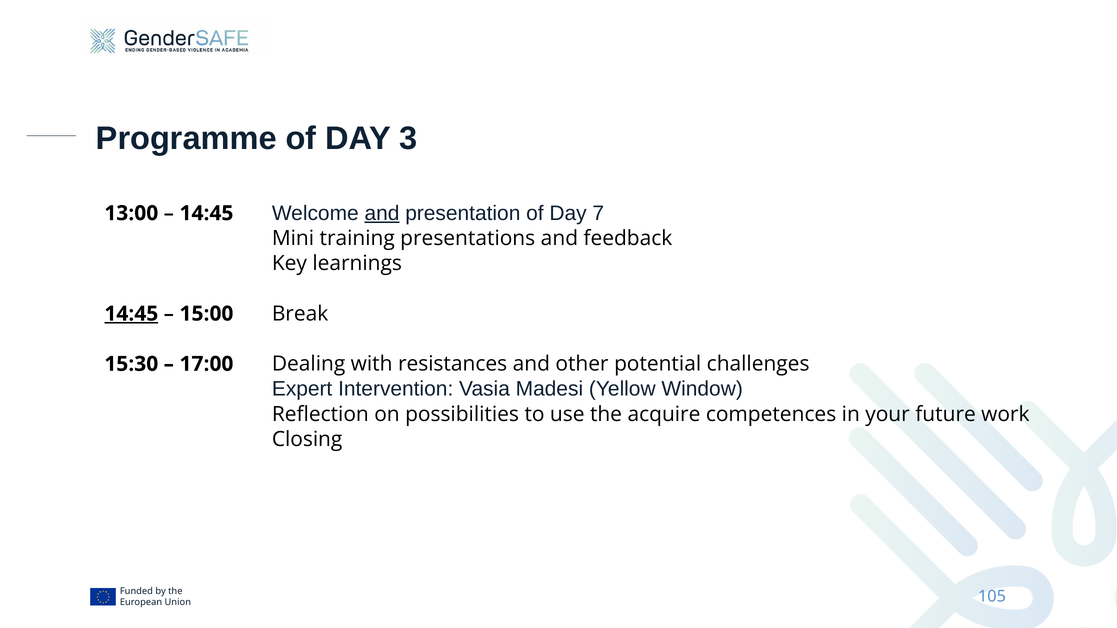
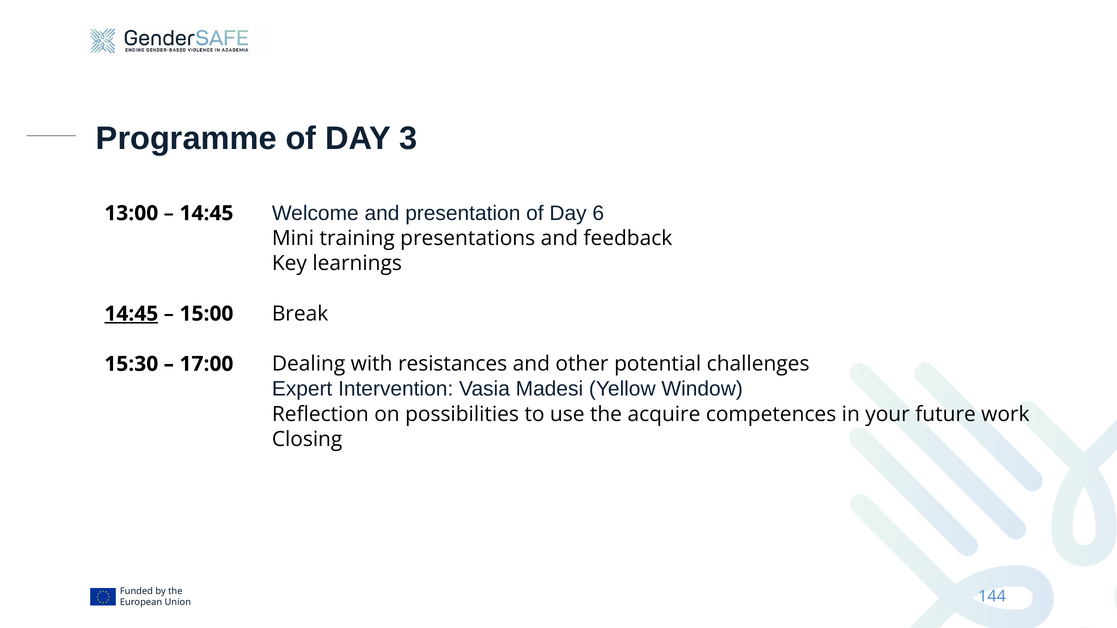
and underline: present -> none (382, 213)
7: 7 -> 6 (598, 213)
105: 105 -> 144 (992, 597)
